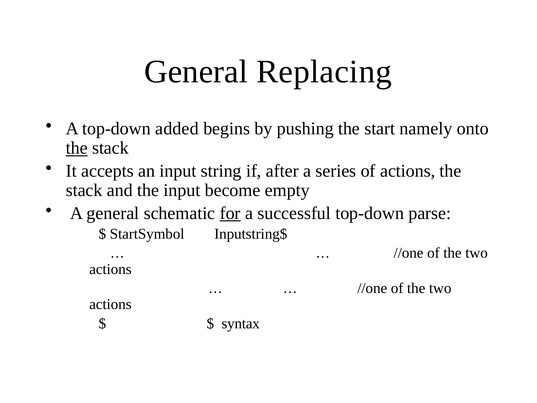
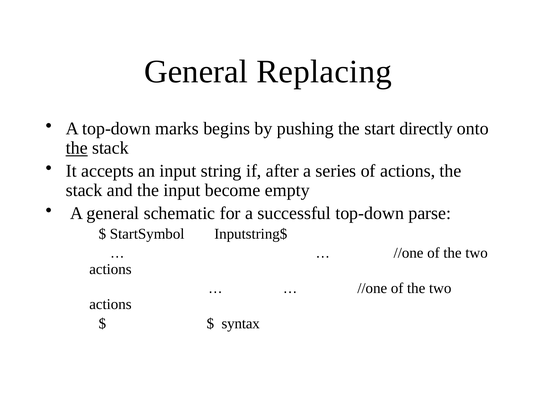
added: added -> marks (177, 129)
namely: namely -> directly (426, 129)
for underline: present -> none (230, 213)
